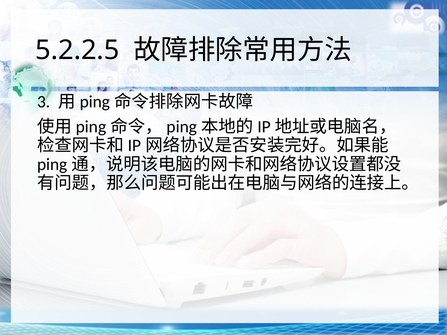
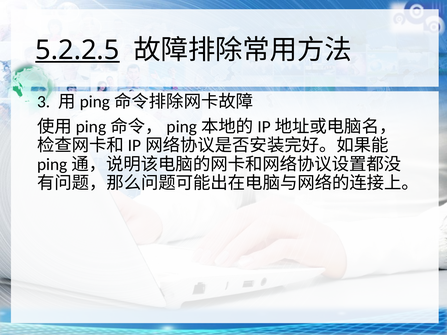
5.2.2.5 underline: none -> present (77, 50)
